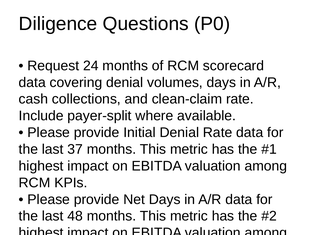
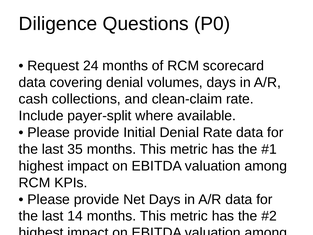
37: 37 -> 35 (75, 149)
48: 48 -> 14 (75, 216)
